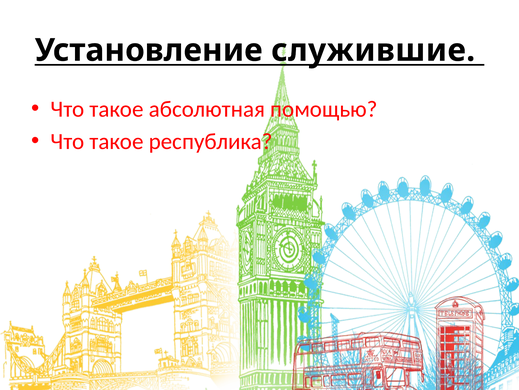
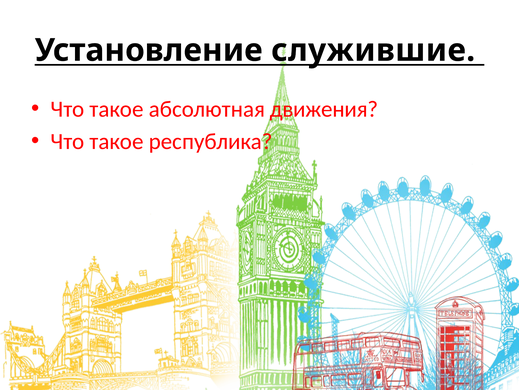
помощью: помощью -> движения (324, 109)
